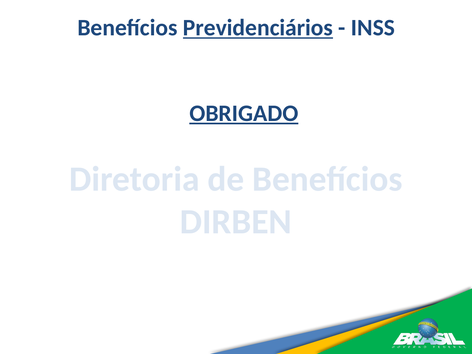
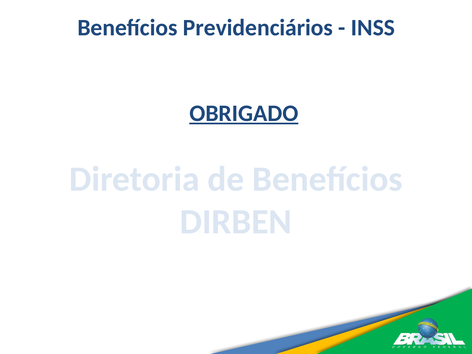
Previdenciários underline: present -> none (258, 28)
